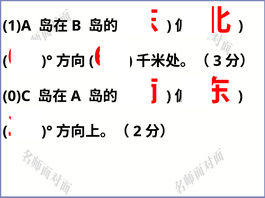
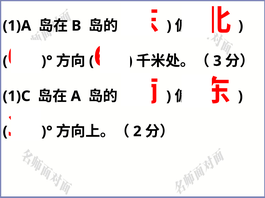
0)C: 0)C -> 1)C (17, 97)
